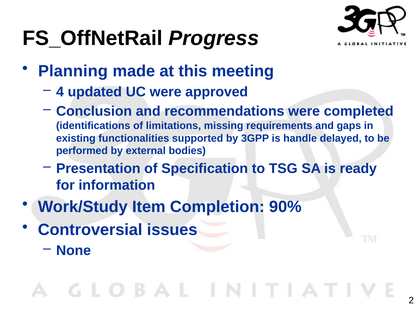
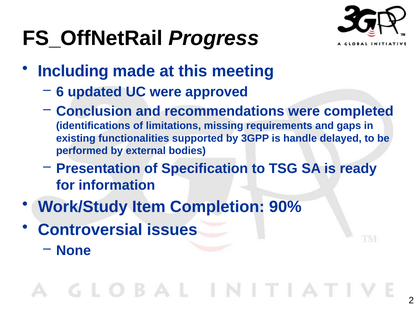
Planning: Planning -> Including (73, 71)
4: 4 -> 6 (60, 92)
